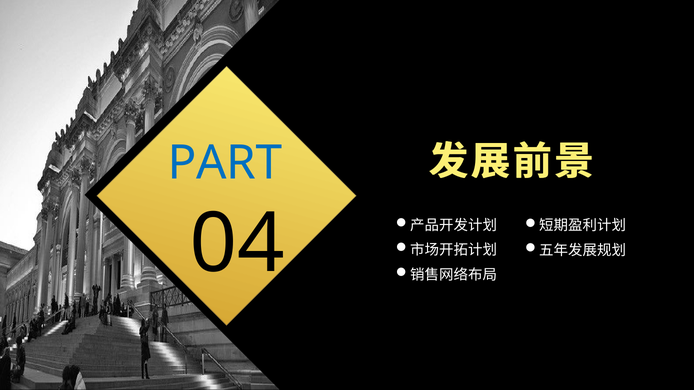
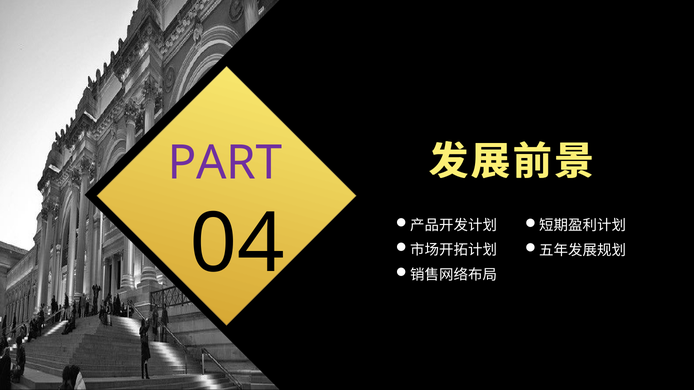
PART colour: blue -> purple (225, 163)
